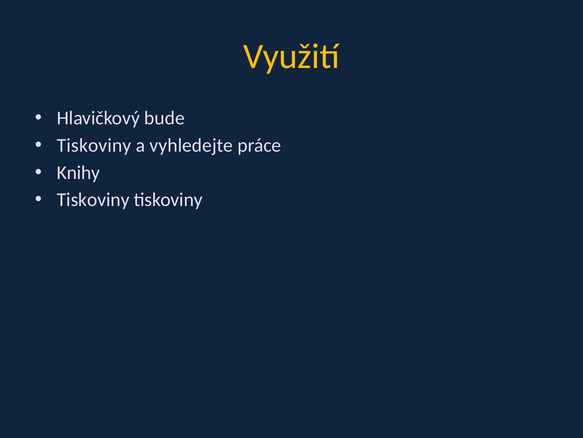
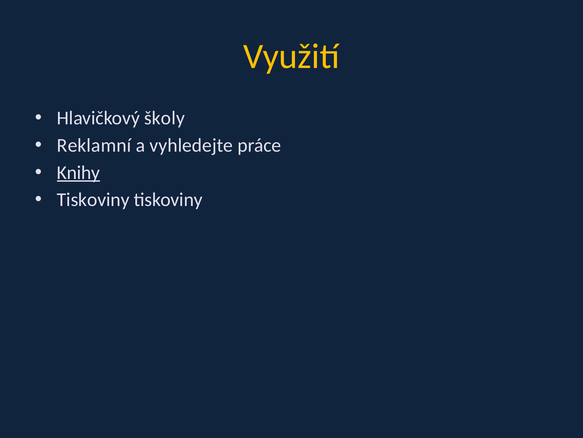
bude: bude -> školy (165, 118)
Tiskoviny: Tiskoviny -> Reklamní (94, 145)
Knihy underline: none -> present (78, 172)
